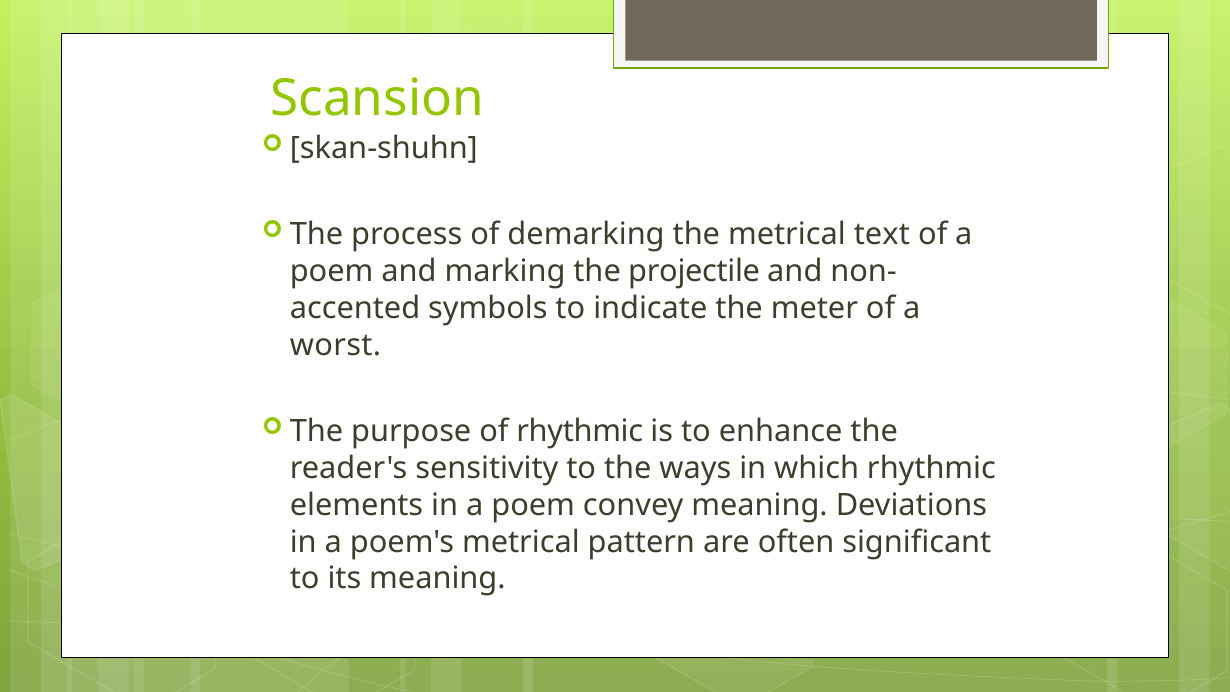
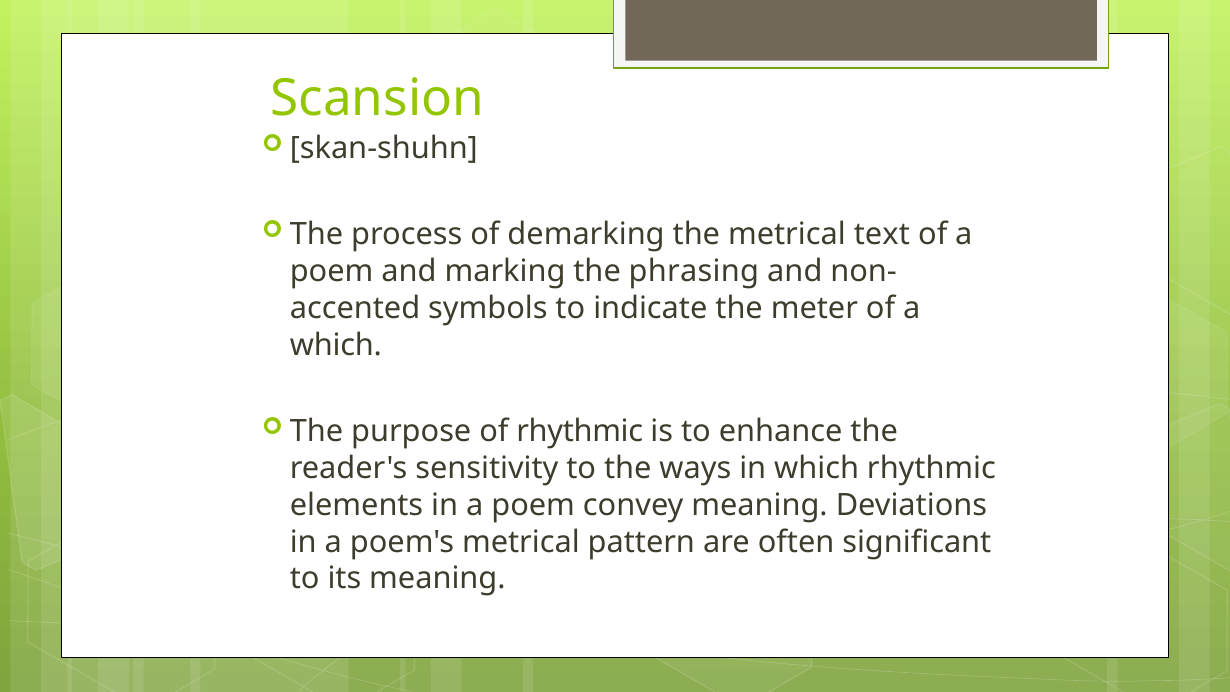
projectile: projectile -> phrasing (694, 271)
worst: worst -> which (336, 345)
